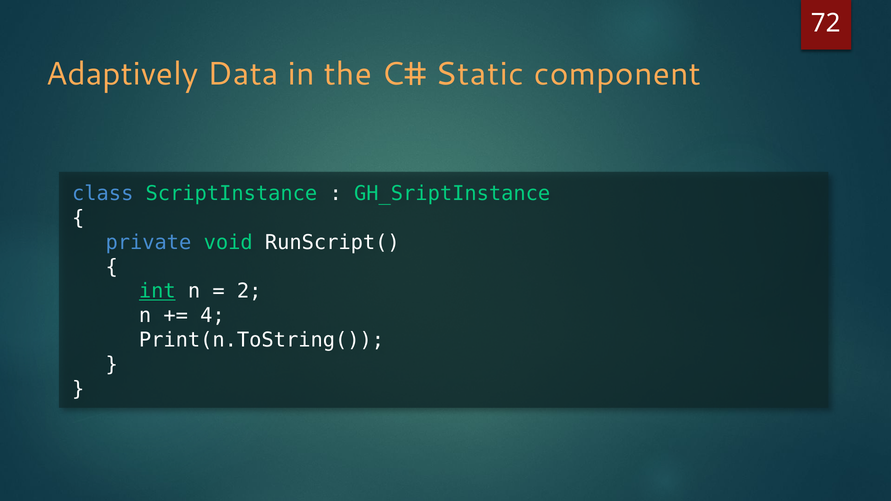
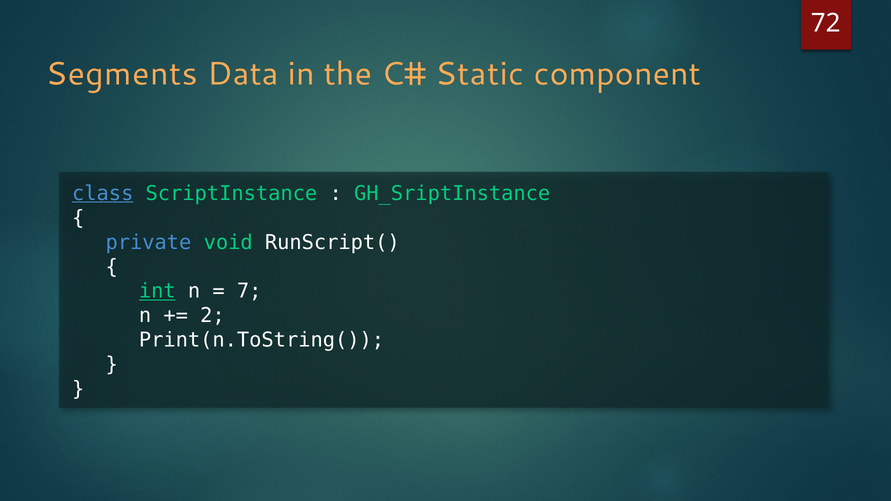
Adaptively: Adaptively -> Segments (122, 74)
class underline: none -> present (103, 193)
2: 2 -> 7 (249, 291)
4: 4 -> 2 (212, 316)
